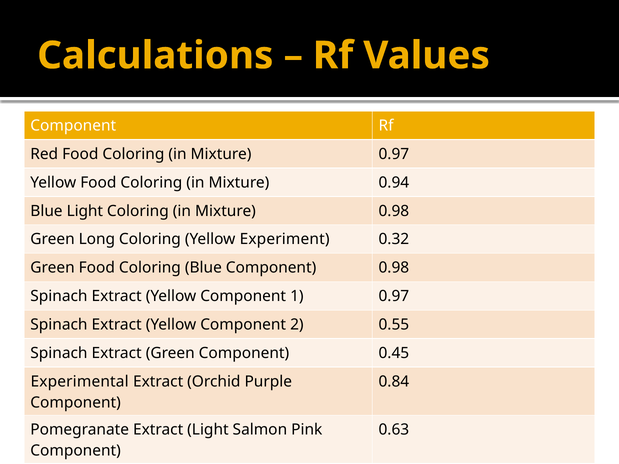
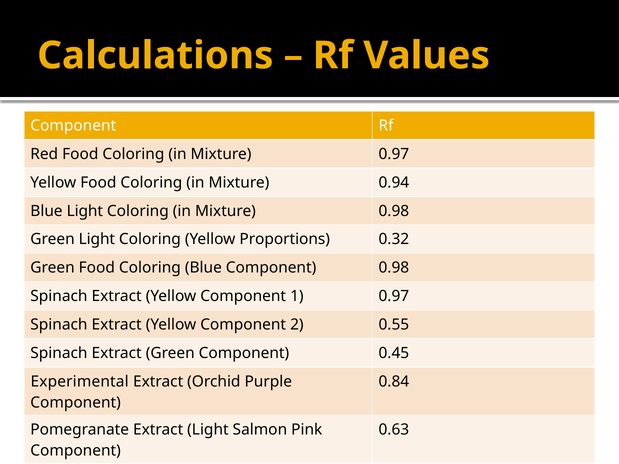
Green Long: Long -> Light (97, 239)
Experiment: Experiment -> Proportions (285, 239)
